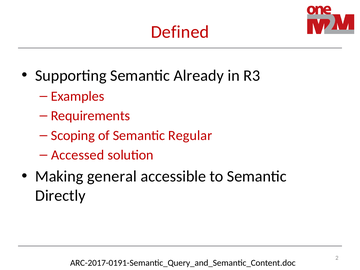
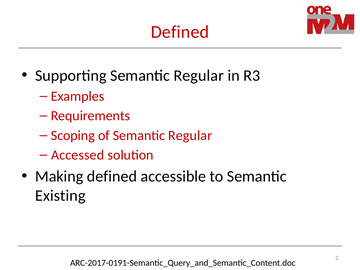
Supporting Semantic Already: Already -> Regular (199, 76)
Making general: general -> defined (112, 176)
Directly: Directly -> Existing (60, 196)
